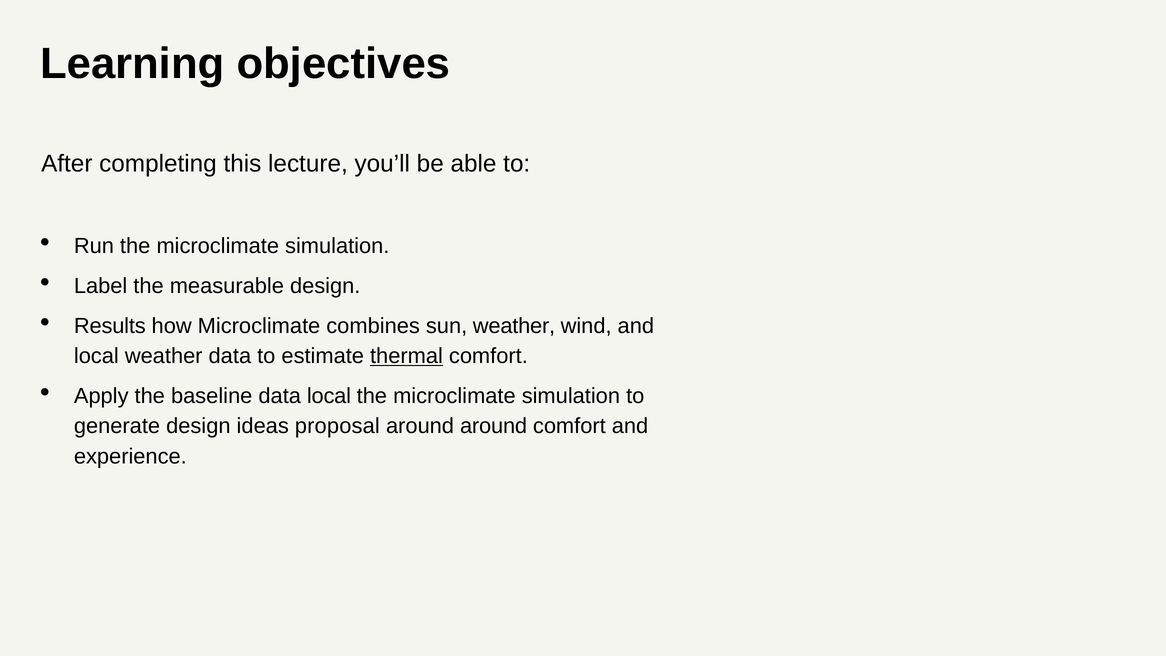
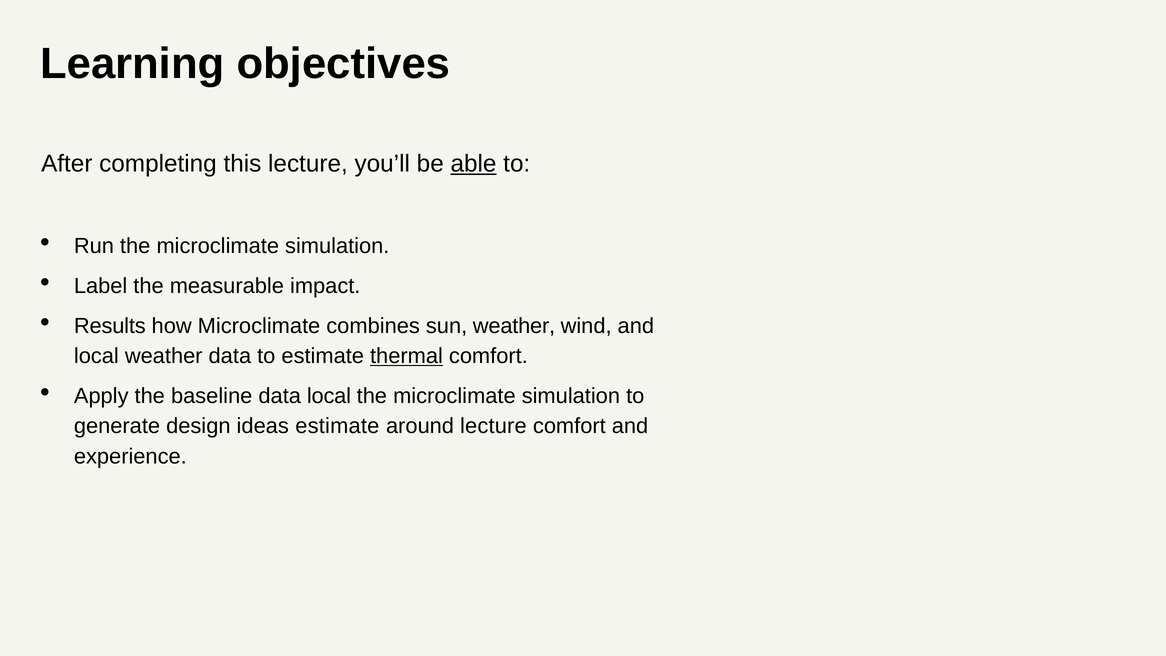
able underline: none -> present (473, 164)
measurable design: design -> impact (325, 286)
ideas proposal: proposal -> estimate (337, 426)
around around: around -> lecture (493, 426)
